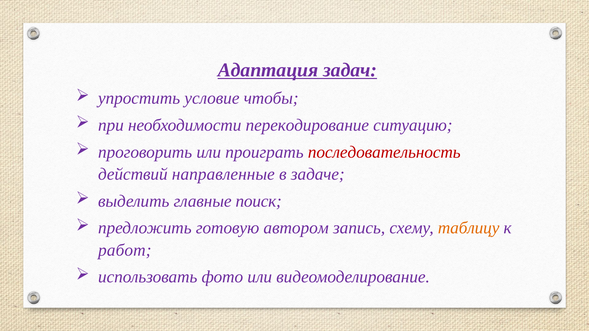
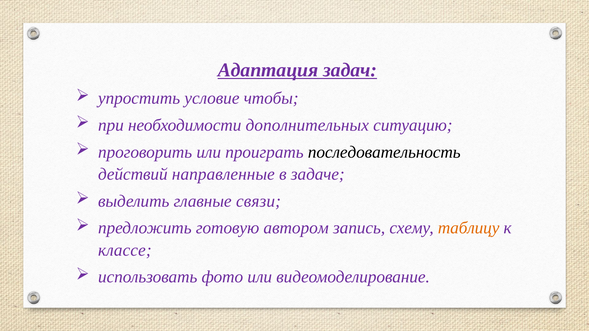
перекодирование: перекодирование -> дополнительных (307, 125)
последовательность colour: red -> black (384, 152)
поиск: поиск -> связи (258, 201)
работ: работ -> классе (125, 250)
